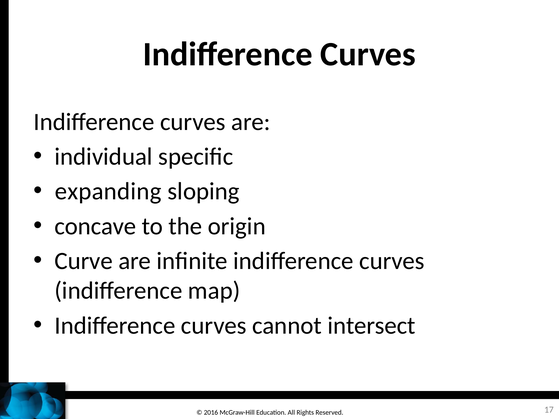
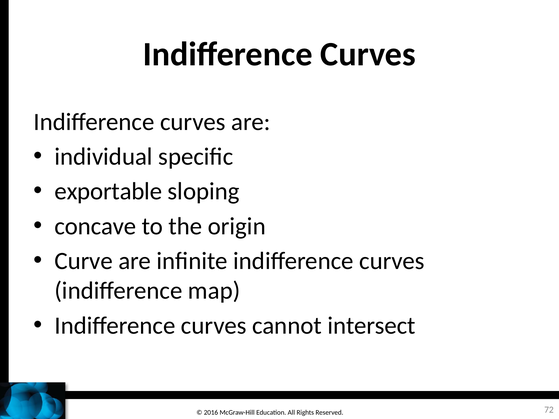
expanding: expanding -> exportable (108, 192)
17: 17 -> 72 (549, 410)
